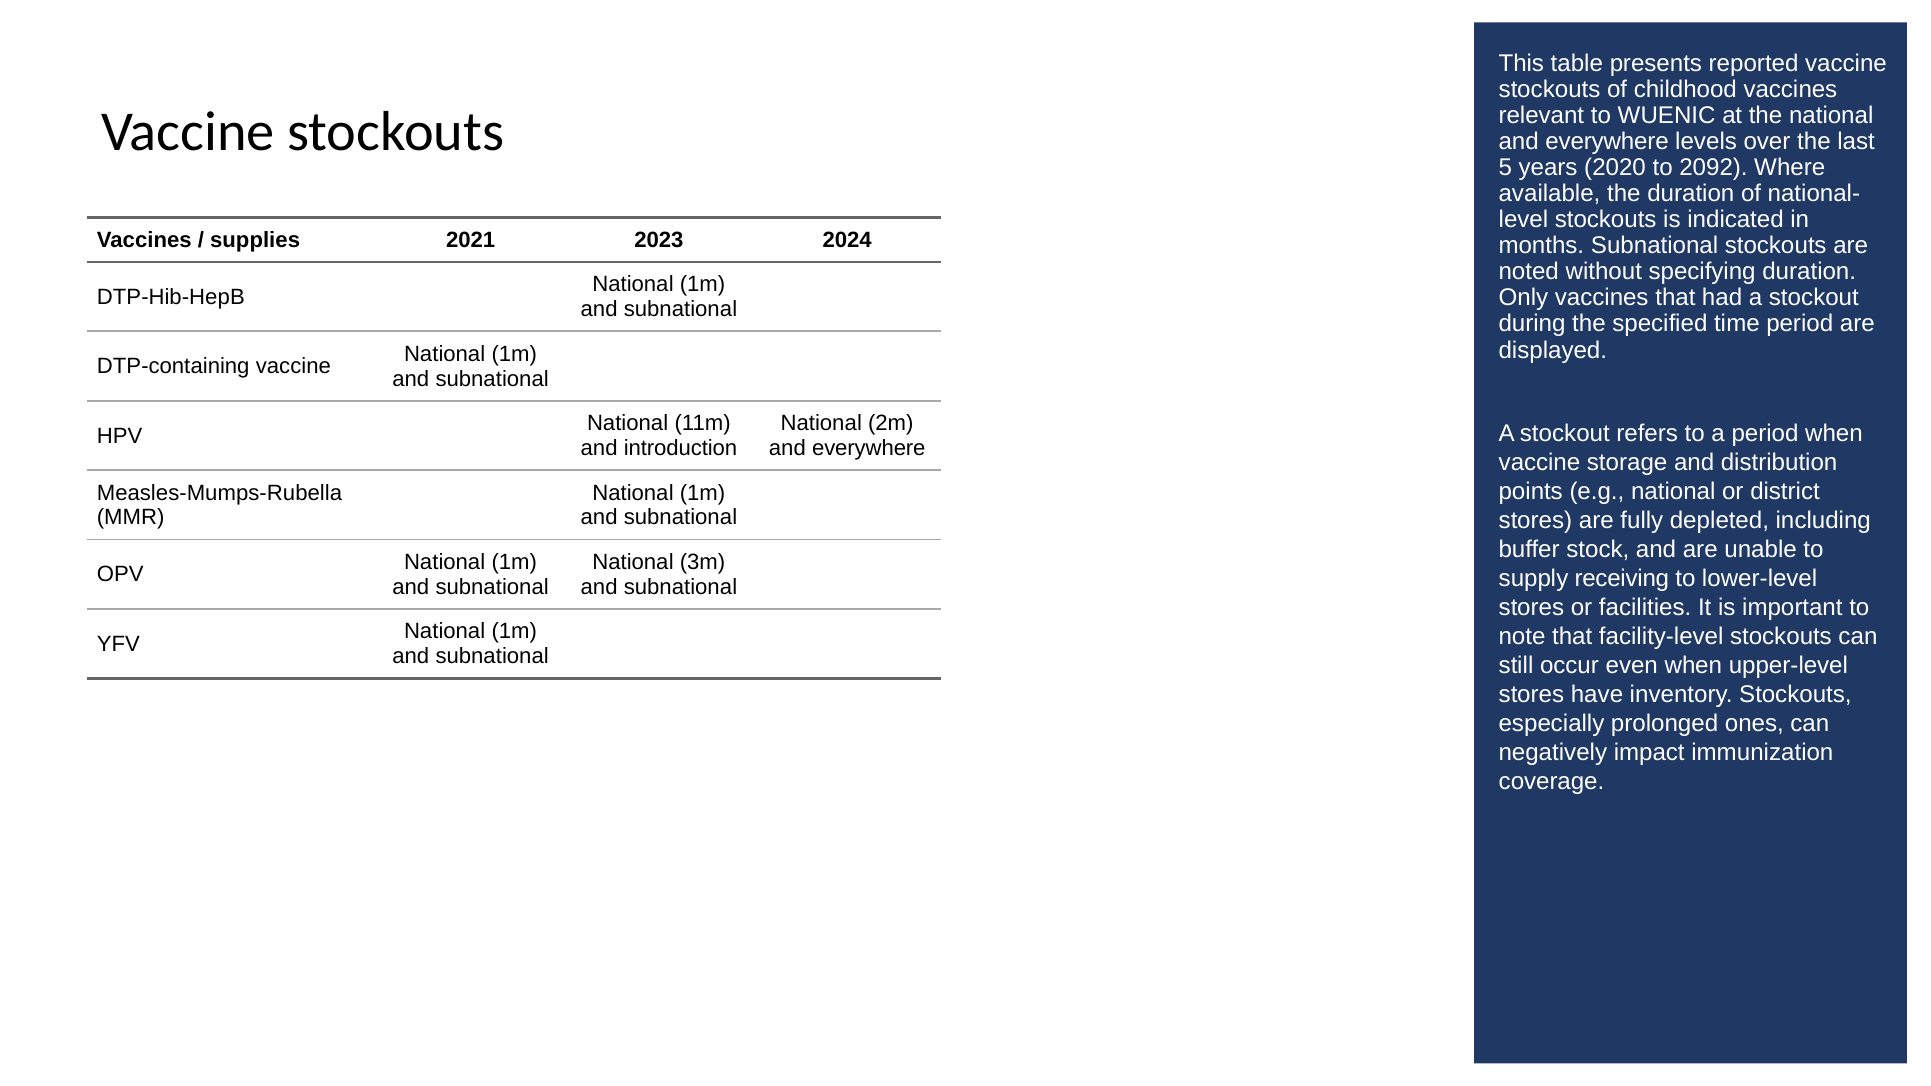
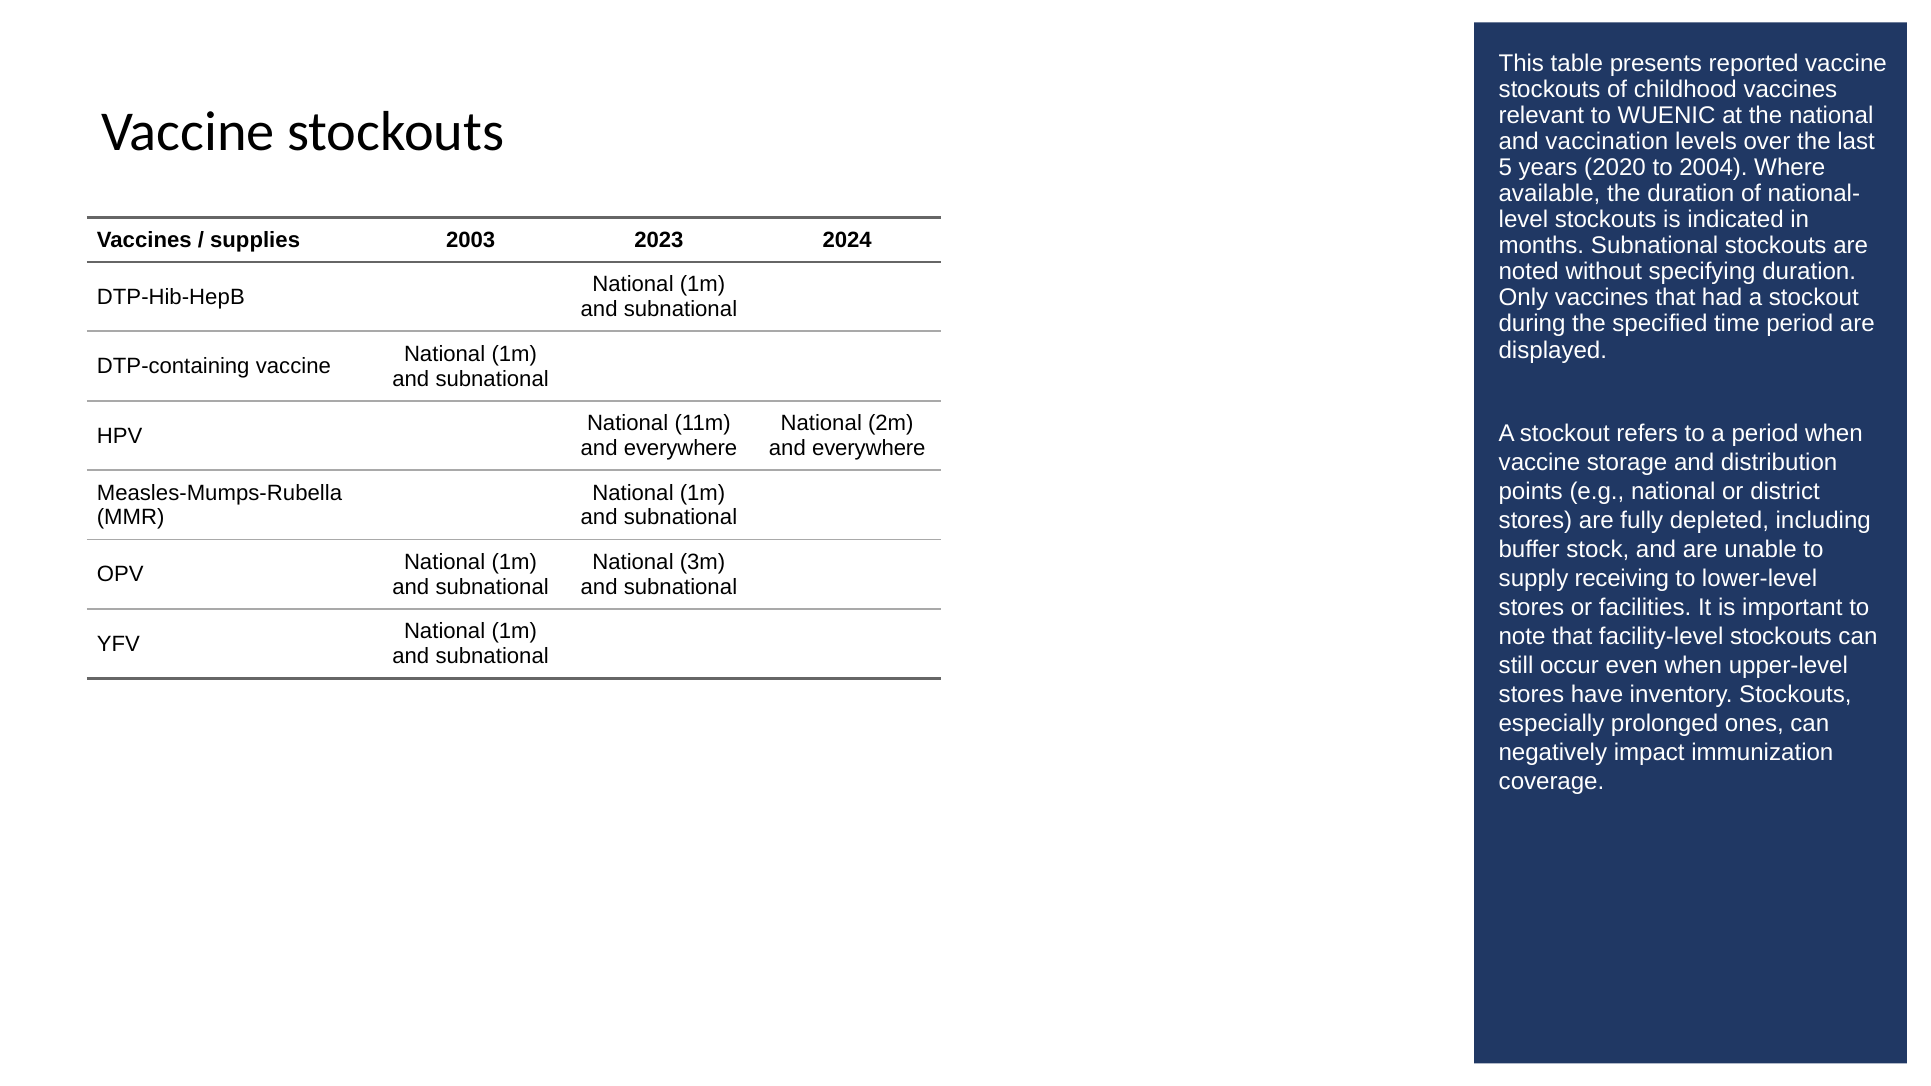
everywhere: everywhere -> vaccination (1607, 142)
2092: 2092 -> 2004 (1714, 168)
2021: 2021 -> 2003 (471, 240)
introduction: introduction -> everywhere (681, 448)
